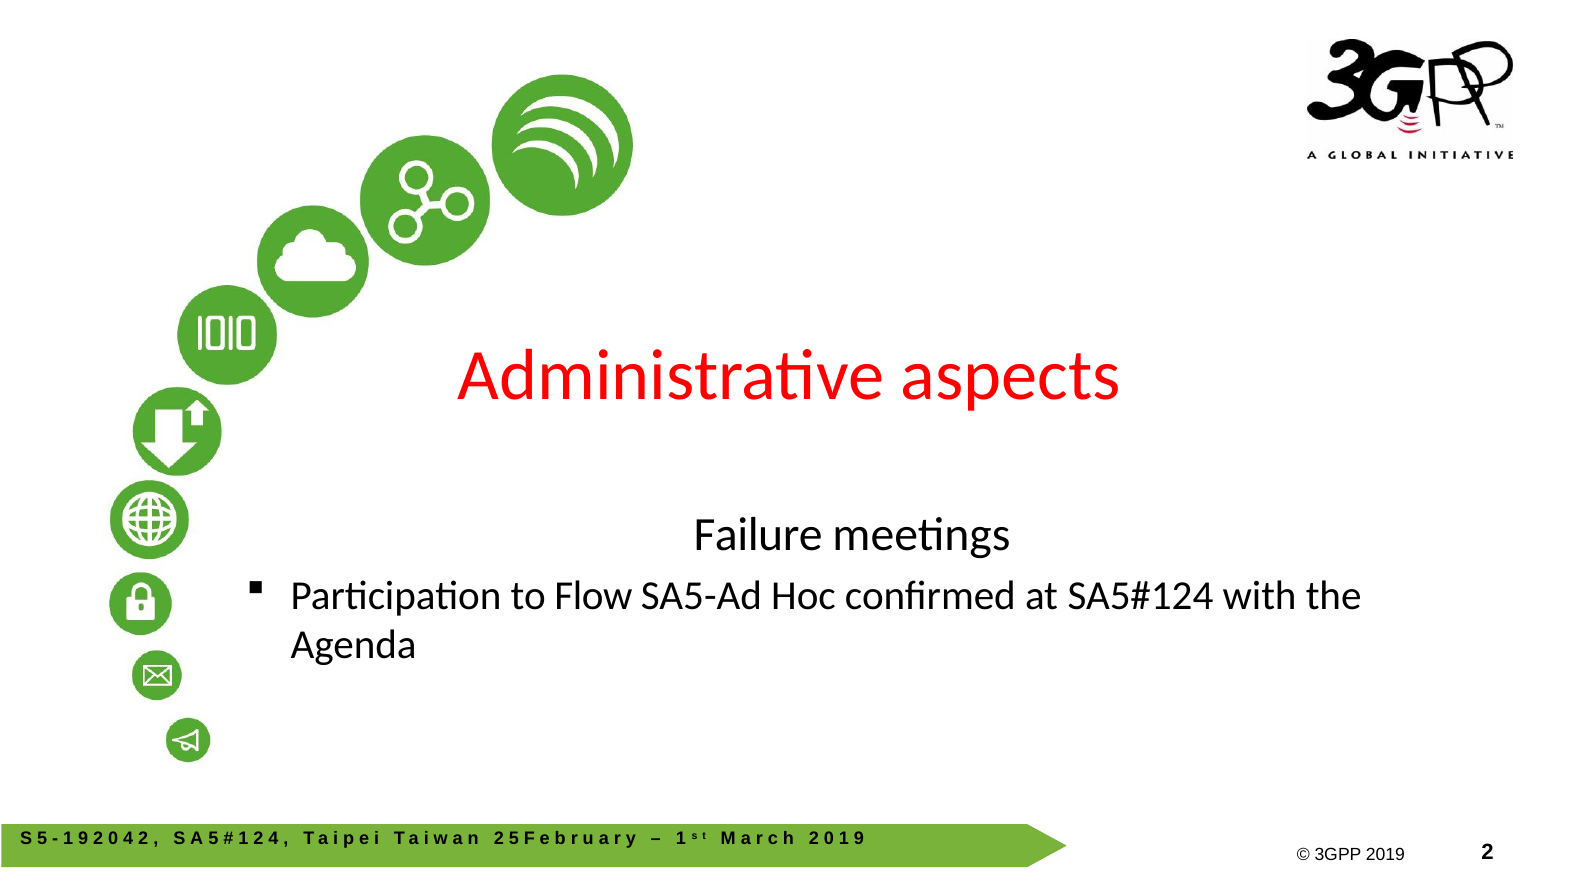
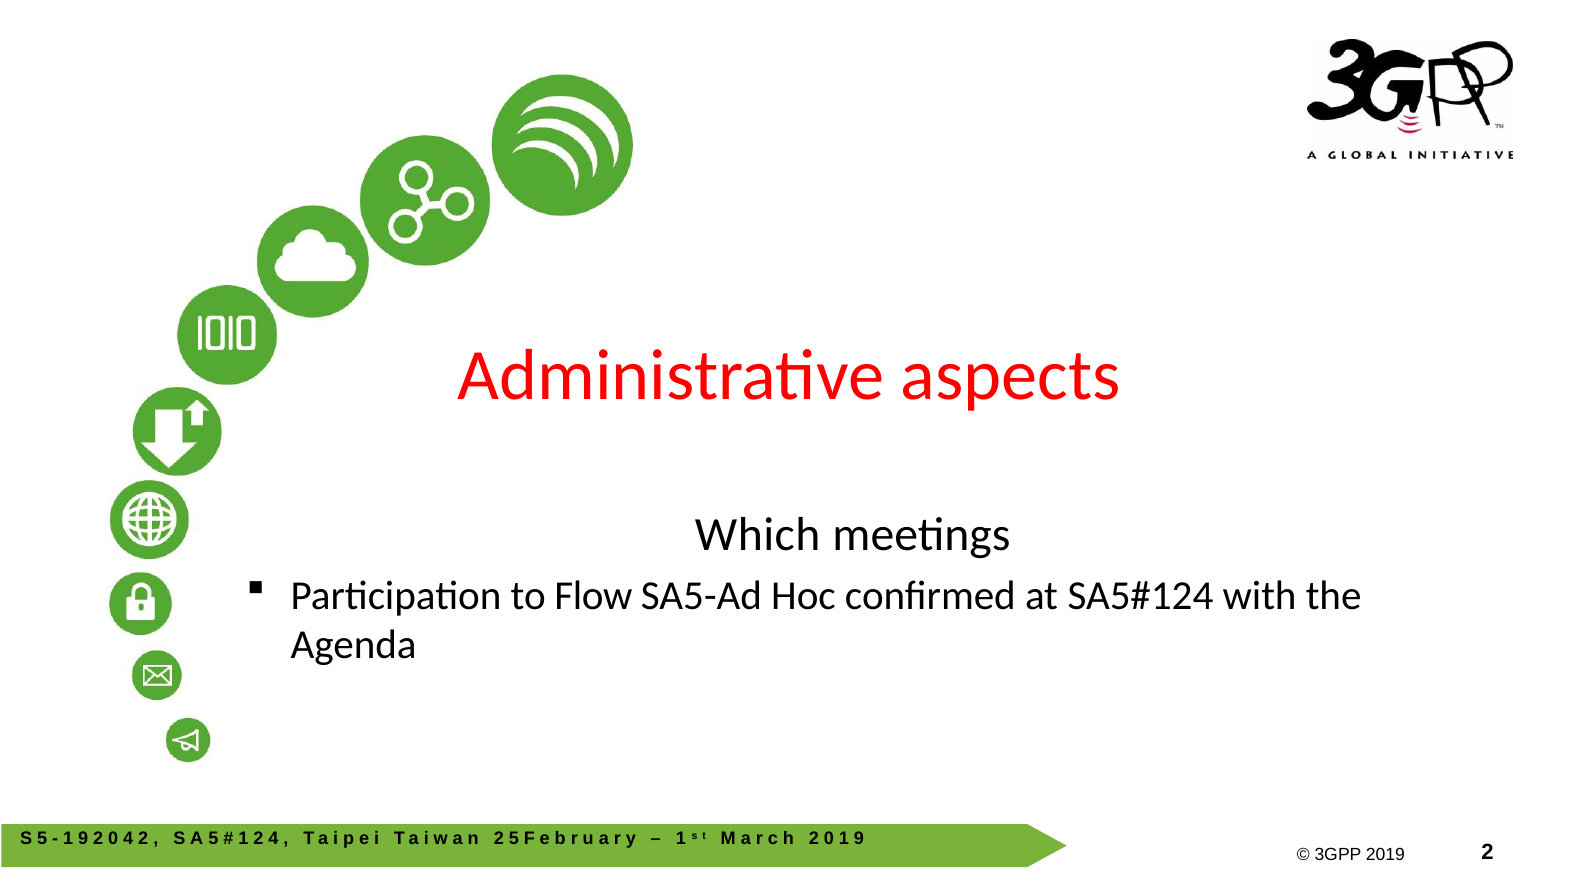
Failure: Failure -> Which (758, 535)
